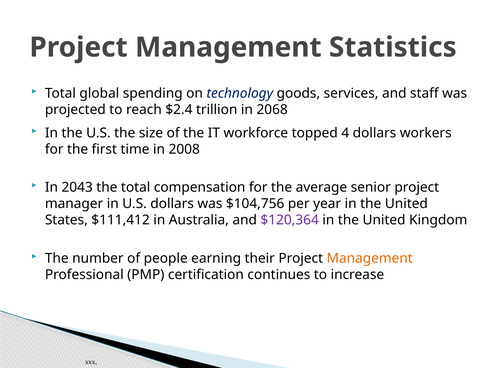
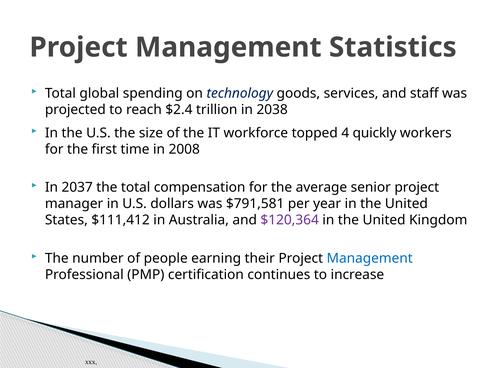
2068: 2068 -> 2038 (272, 110)
4 dollars: dollars -> quickly (375, 133)
2043: 2043 -> 2037 (77, 188)
$104,756: $104,756 -> $791,581 (255, 204)
Management colour: orange -> blue (370, 258)
